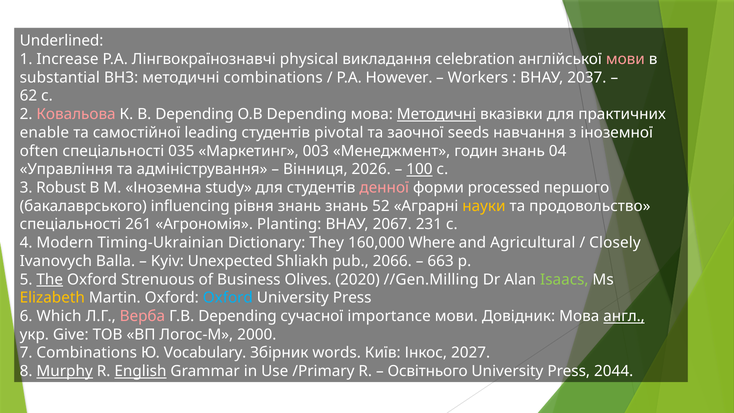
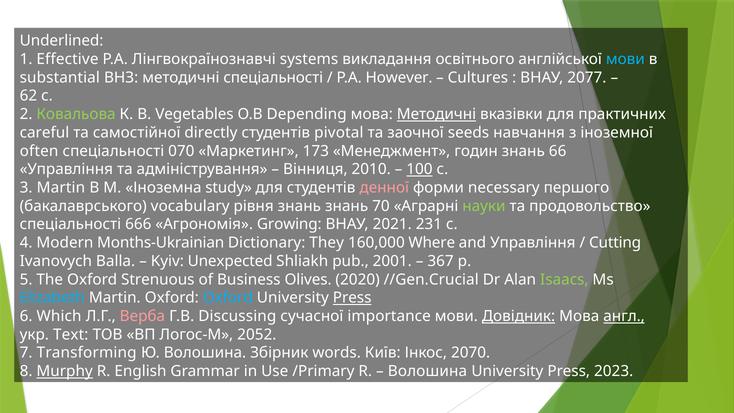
Increase: Increase -> Effective (67, 59)
physical: physical -> systems (309, 59)
celebration: celebration -> освітнього (475, 59)
мови colour: pink -> light blue (625, 59)
методичні combinations: combinations -> спеціальності (273, 77)
Workers: Workers -> Cultures (478, 77)
2037: 2037 -> 2077 (587, 77)
Ковальова colour: pink -> light green (76, 114)
В Depending: Depending -> Vegetables (194, 114)
enable: enable -> careful (44, 133)
leading: leading -> directly (211, 133)
035: 035 -> 070 (181, 151)
003: 003 -> 173 (316, 151)
04: 04 -> 66 (558, 151)
2026: 2026 -> 2010 (371, 169)
3 Robust: Robust -> Martin (61, 188)
processed: processed -> necessary (504, 188)
influencing: influencing -> vocabulary (190, 206)
52: 52 -> 70 (381, 206)
науки colour: yellow -> light green (484, 206)
261: 261 -> 666 (138, 224)
Planting: Planting -> Growing (289, 224)
2067: 2067 -> 2021 (392, 224)
Timing-Ukrainian: Timing-Ukrainian -> Months-Ukrainian (161, 243)
and Agricultural: Agricultural -> Управління (533, 243)
Closely: Closely -> Cutting (615, 243)
2066: 2066 -> 2001 (392, 261)
663: 663 -> 367 (441, 261)
The underline: present -> none (50, 279)
//Gen.Milling: //Gen.Milling -> //Gen.Crucial (431, 279)
Elizabeth colour: yellow -> light blue (52, 298)
Press underline: none -> present (352, 298)
Г.В Depending: Depending -> Discussing (237, 316)
Довідник underline: none -> present (519, 316)
Give: Give -> Text (71, 334)
2000: 2000 -> 2052 (257, 334)
7 Combinations: Combinations -> Transforming (87, 353)
Ю Vocabulary: Vocabulary -> Волошина (205, 353)
2027: 2027 -> 2070 (471, 353)
English underline: present -> none (140, 371)
Освітнього: Освітнього -> Волошина (427, 371)
2044: 2044 -> 2023 (614, 371)
